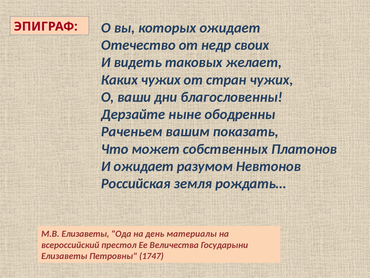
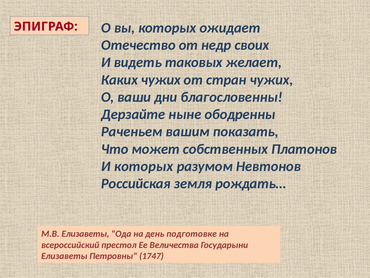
И ожидает: ожидает -> которых (144, 166)
материалы: материалы -> подготовке (192, 233)
